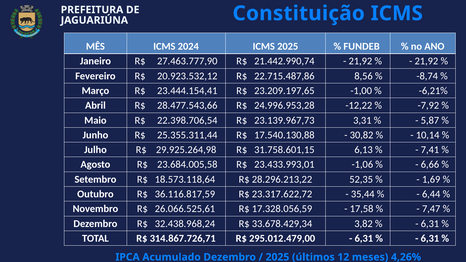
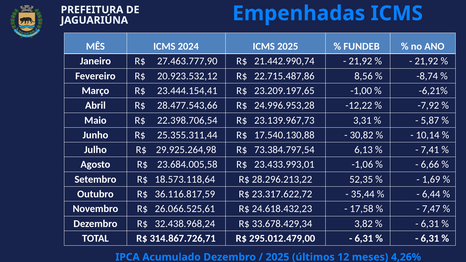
Constituição: Constituição -> Empenhadas (299, 13)
31.758.601,15: 31.758.601,15 -> 73.384.797,54 (284, 150)
17.328.056,59: 17.328.056,59 -> 24.618.432,23 (282, 209)
